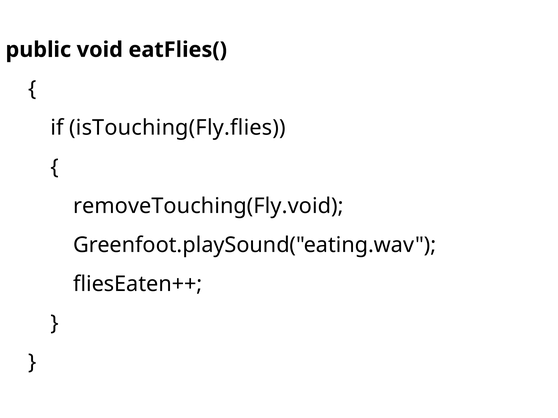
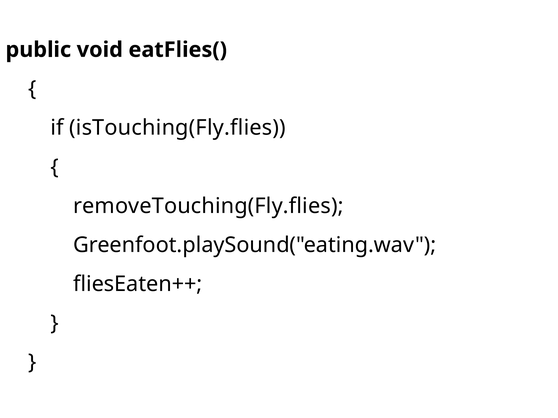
removeTouching(Fly.void: removeTouching(Fly.void -> removeTouching(Fly.flies (208, 206)
